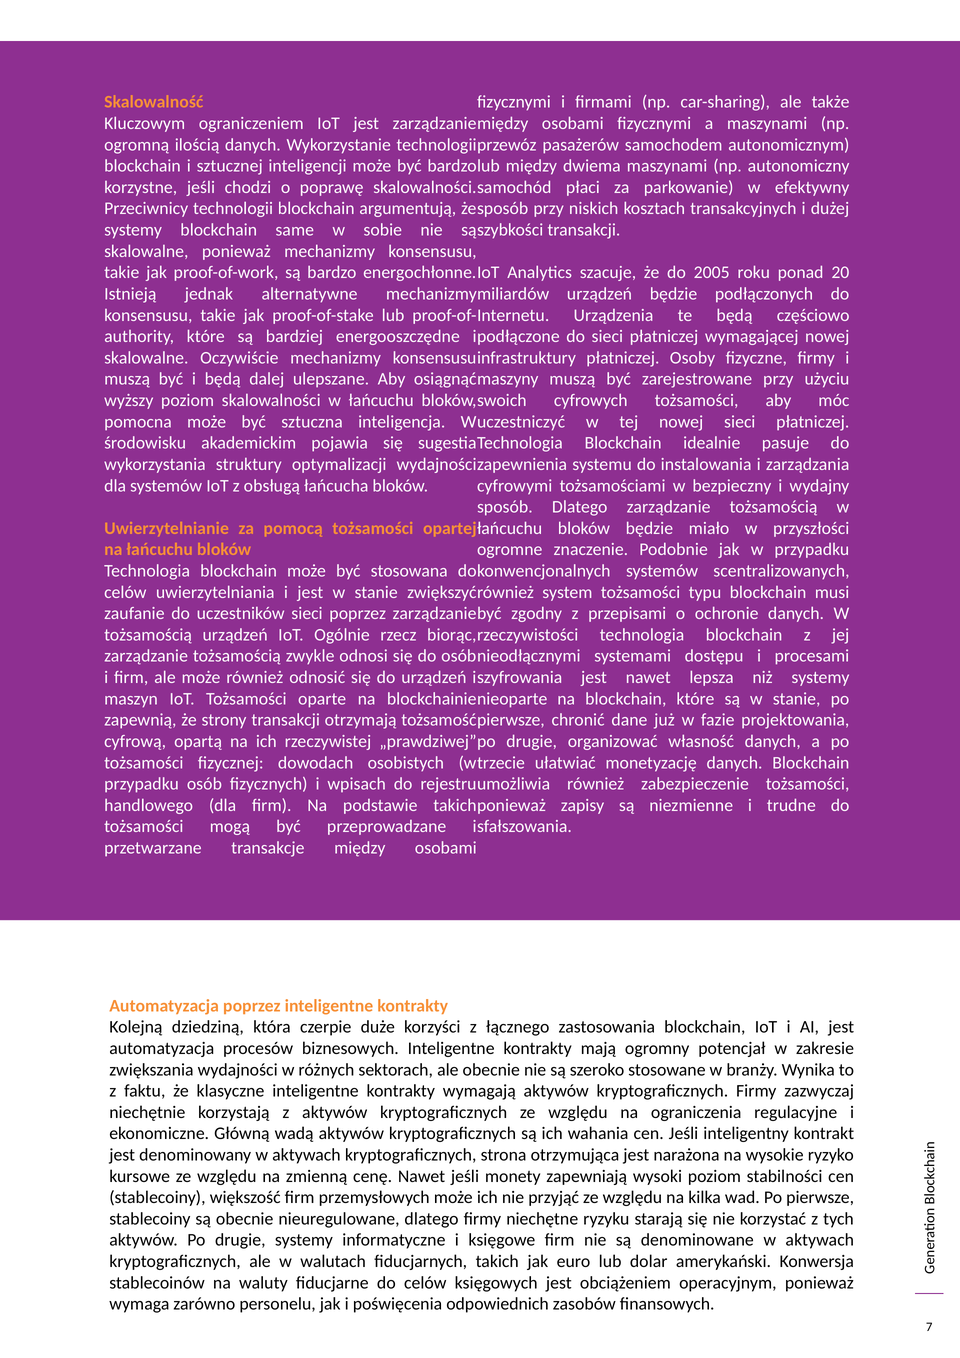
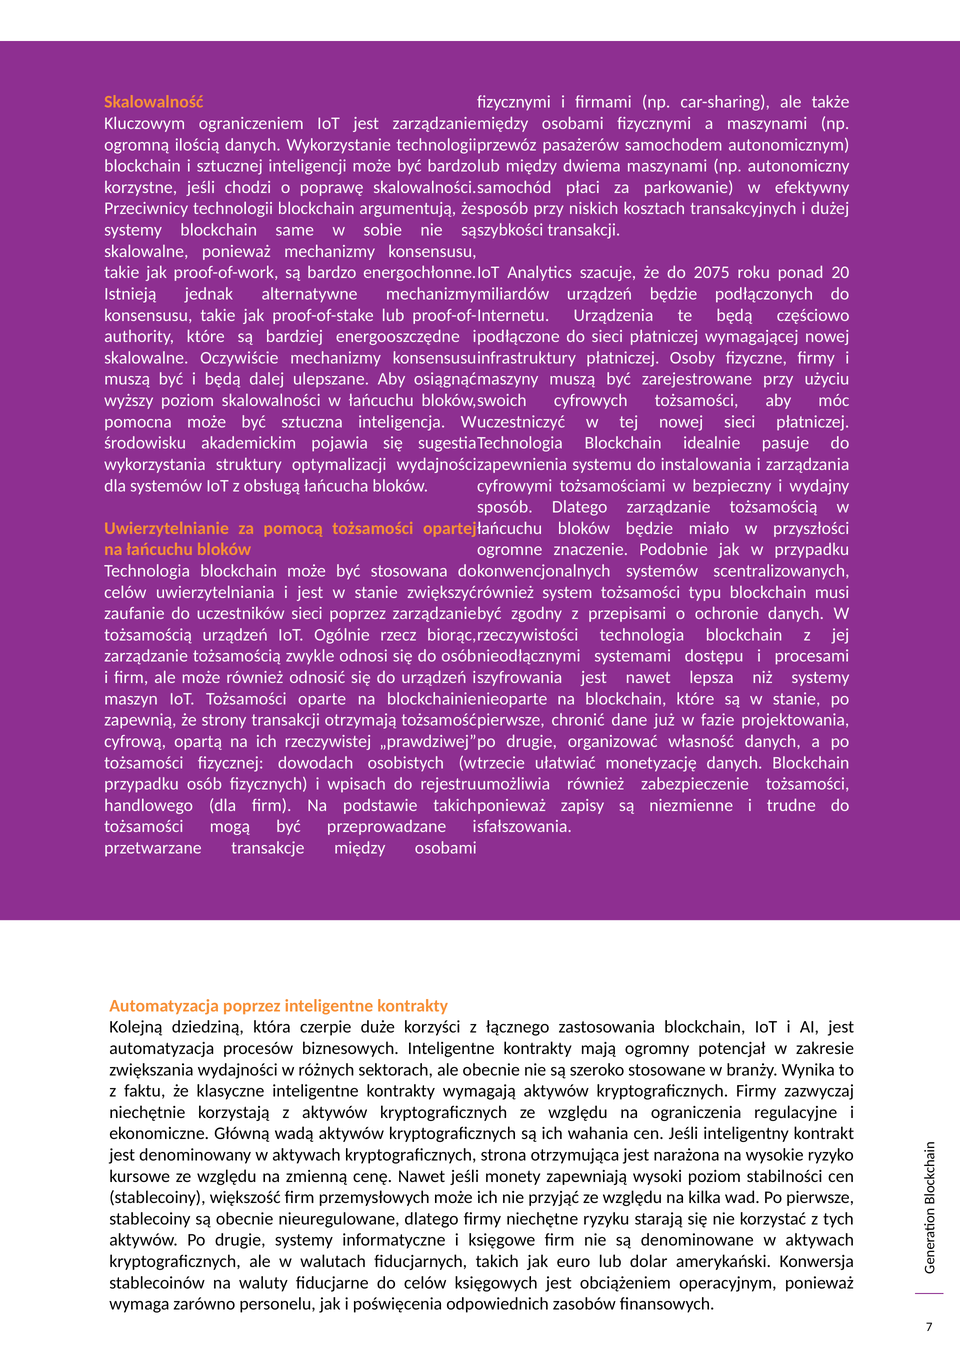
2005: 2005 -> 2075 (712, 273)
